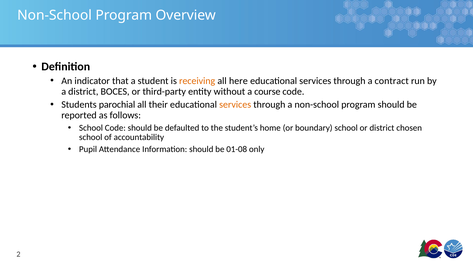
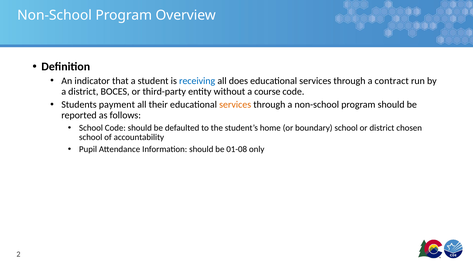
receiving colour: orange -> blue (197, 81)
here: here -> does (238, 81)
parochial: parochial -> payment (117, 105)
